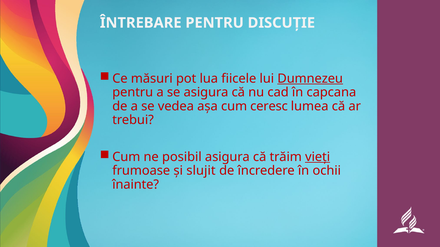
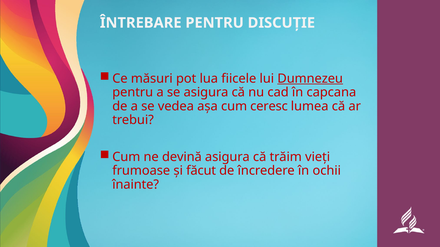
posibil: posibil -> devină (182, 157)
vieți underline: present -> none (318, 157)
slujit: slujit -> făcut (201, 171)
